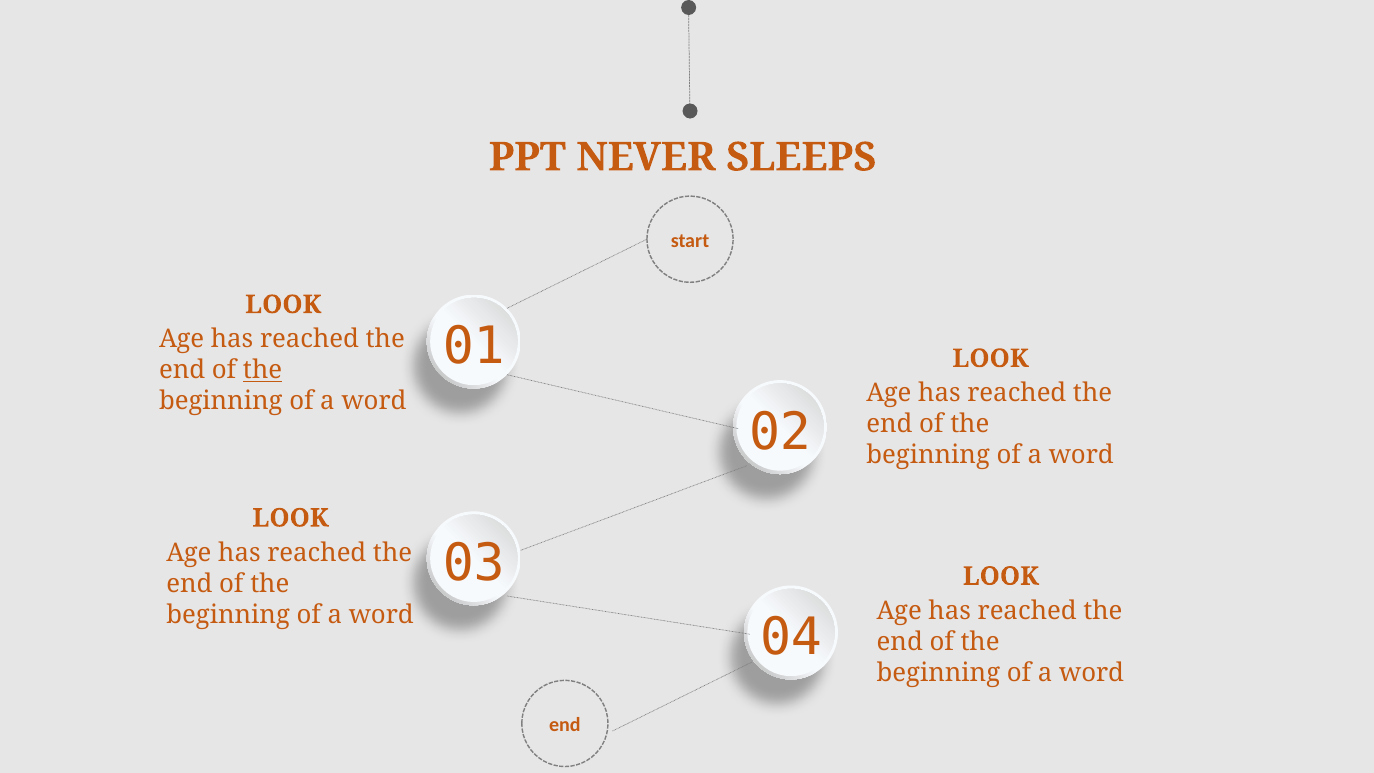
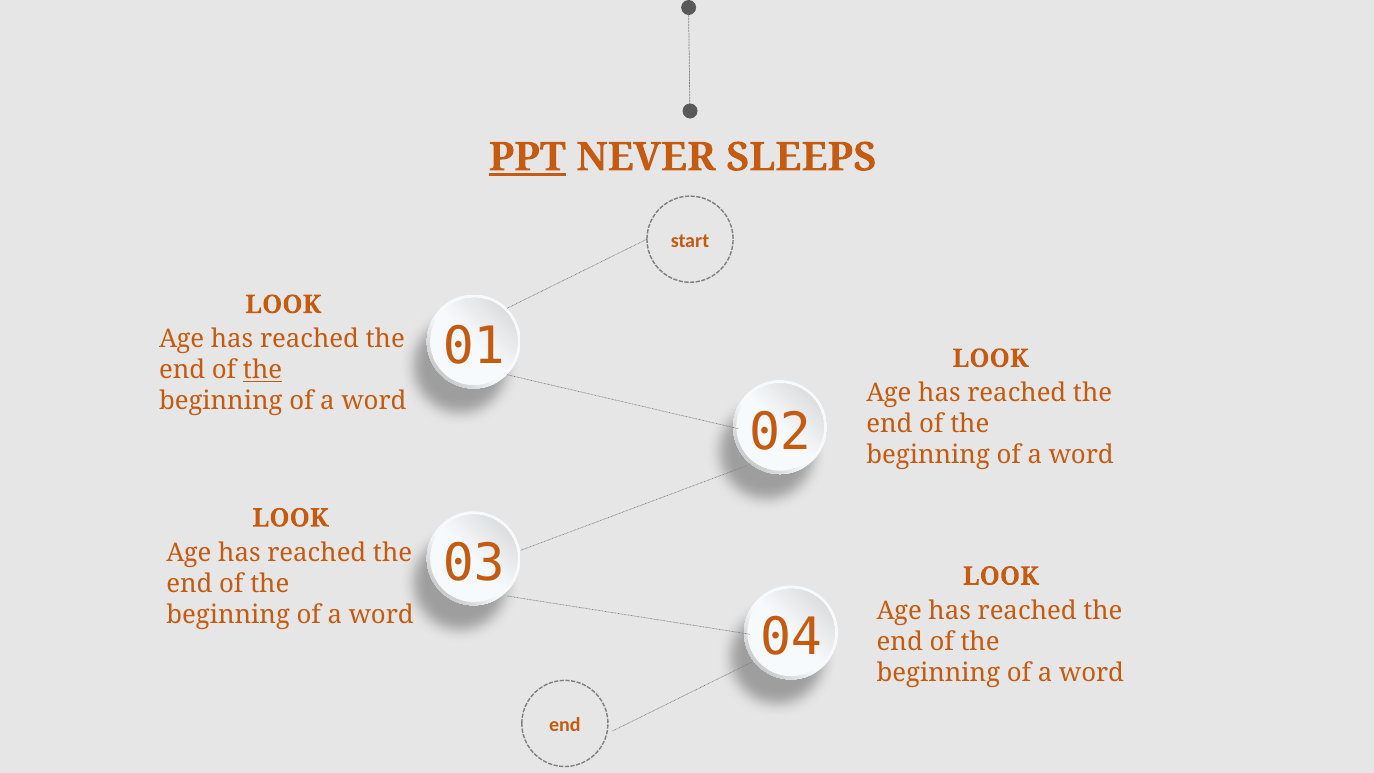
PPT underline: none -> present (527, 157)
